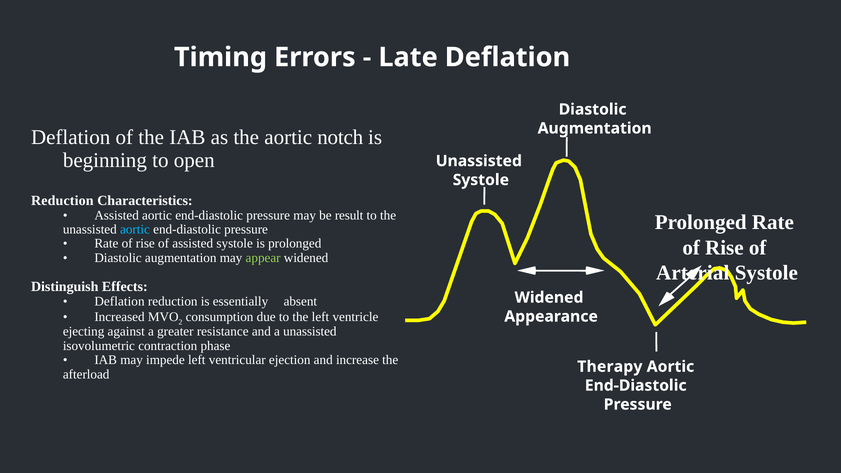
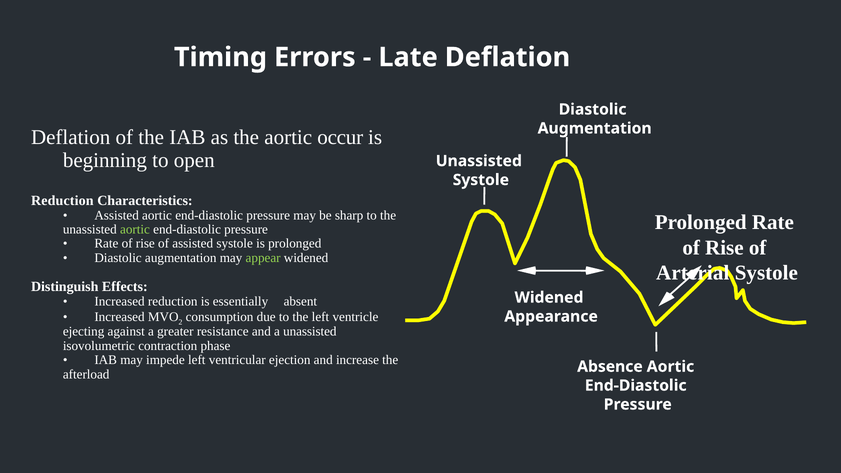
notch: notch -> occur (340, 137)
result: result -> sharp (349, 215)
aortic colour: light blue -> light green (135, 229)
Deflation: Deflation -> Increased (120, 301)
Therapy: Therapy -> Absence (610, 367)
